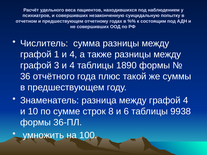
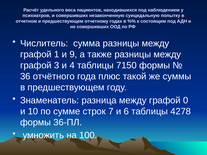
1 и 4: 4 -> 9 (73, 54)
1890: 1890 -> 7150 (126, 66)
графой 4: 4 -> 0 (186, 100)
8: 8 -> 7 (111, 112)
9938: 9938 -> 4278 (181, 112)
